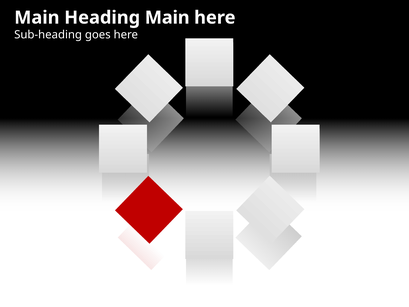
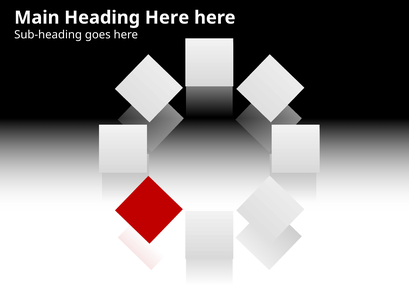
Heading Main: Main -> Here (167, 18)
